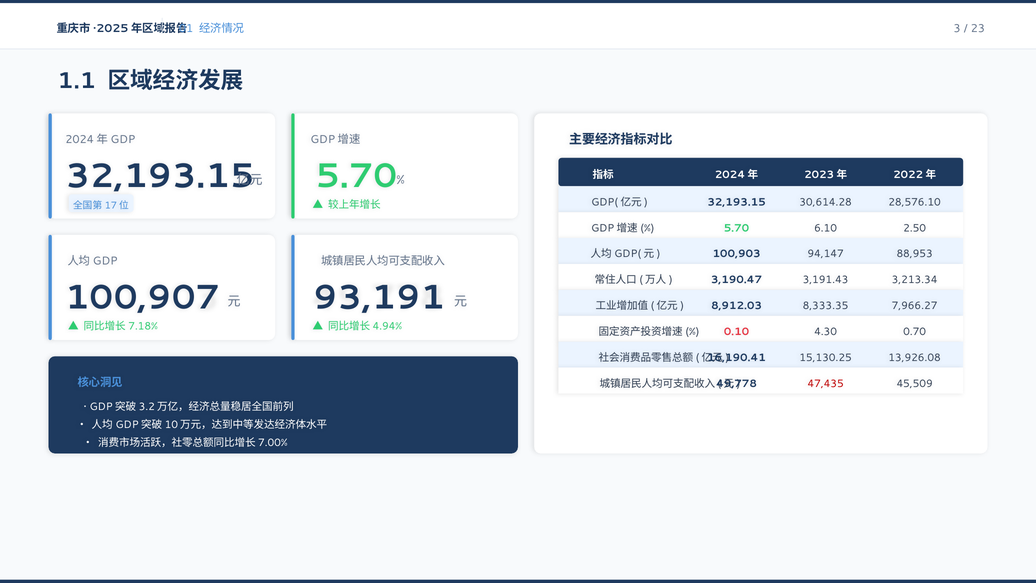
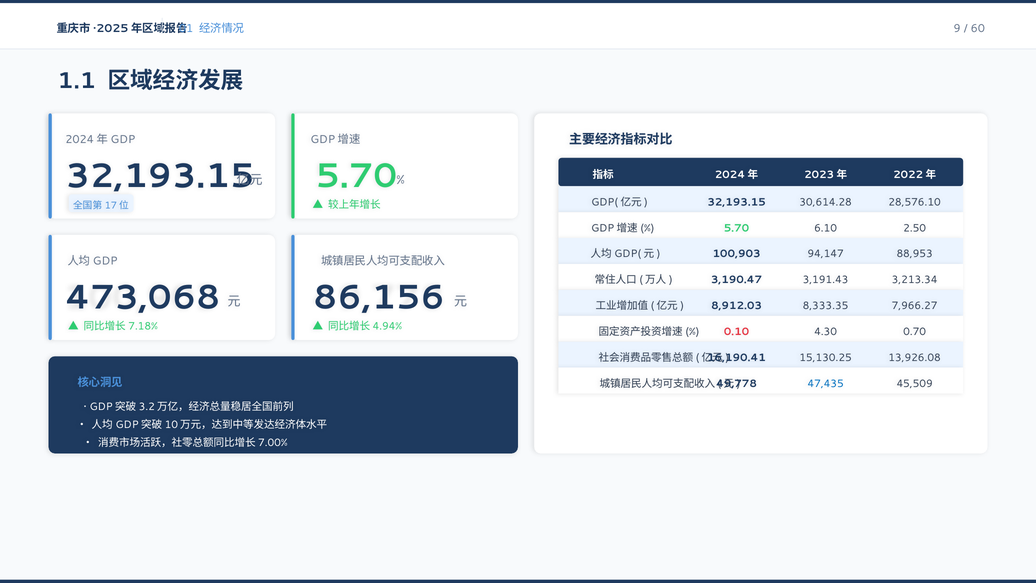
3: 3 -> 9 (957, 29)
23: 23 -> 60 (978, 29)
100,907: 100,907 -> 473,068 (143, 297)
93,191: 93,191 -> 86,156 (379, 297)
47,435 colour: red -> blue (826, 383)
